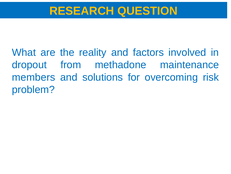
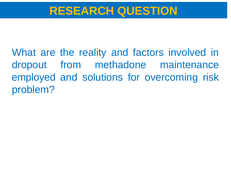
members: members -> employed (34, 77)
